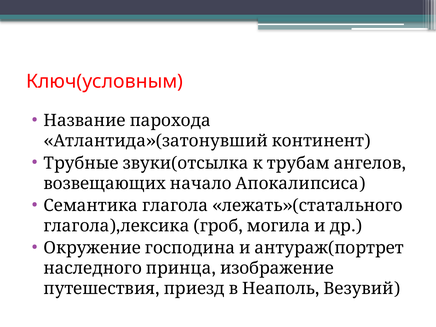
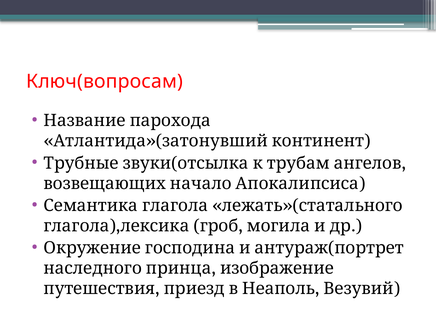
Ключ(условным: Ключ(условным -> Ключ(вопросам (105, 81)
